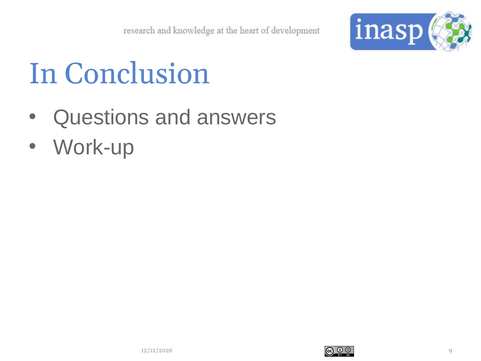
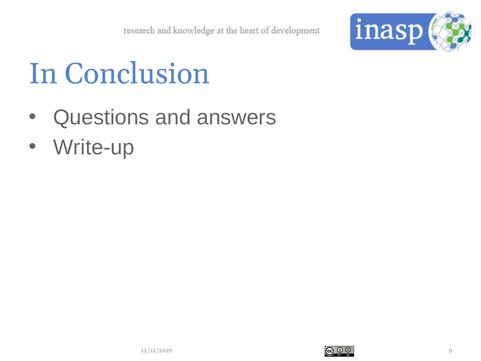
Work-up: Work-up -> Write-up (94, 147)
